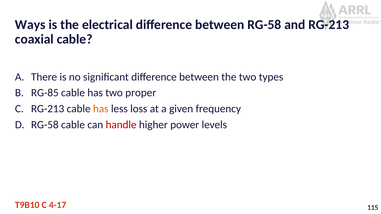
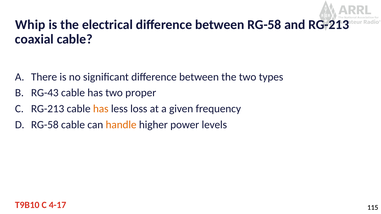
Ways: Ways -> Whip (30, 25)
RG-85: RG-85 -> RG-43 (45, 93)
handle colour: red -> orange (121, 125)
